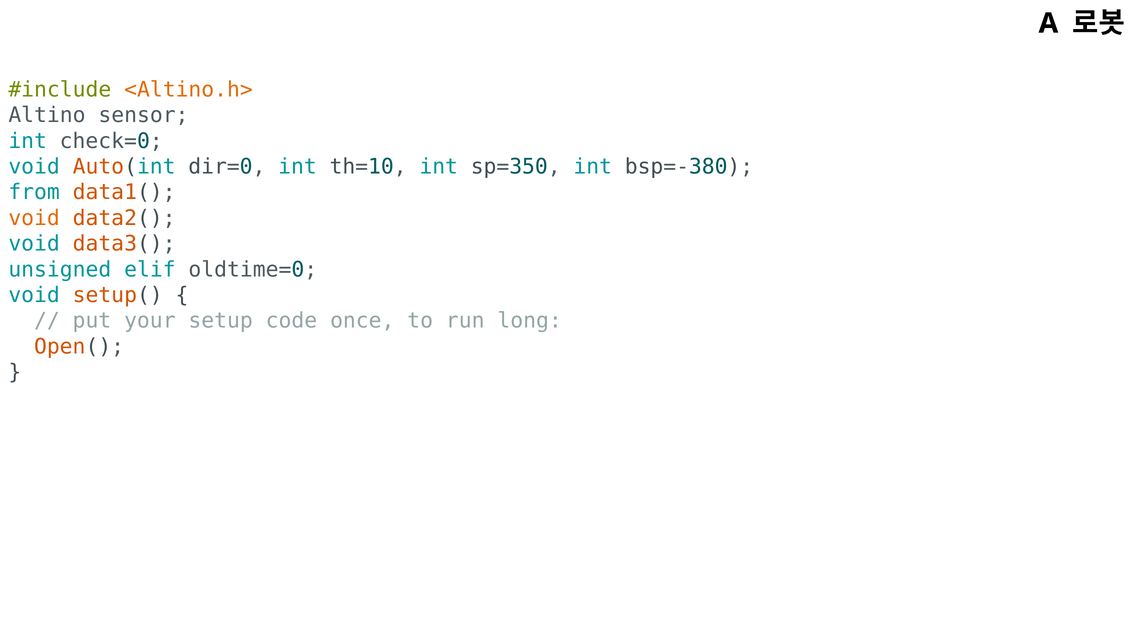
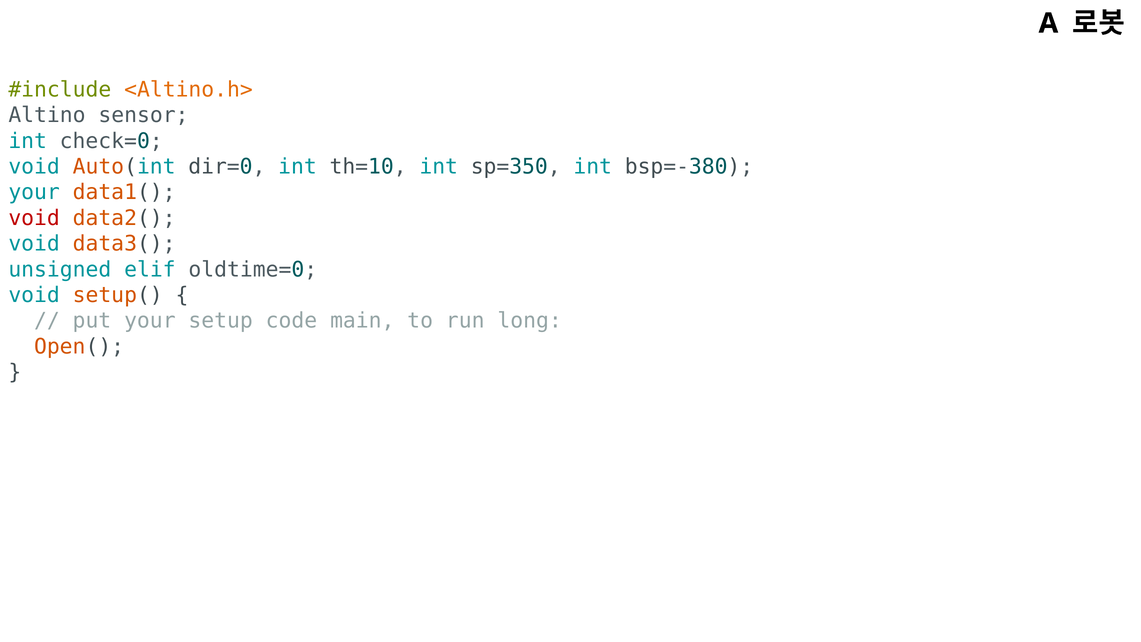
from: from -> your (34, 192)
void colour: orange -> red (34, 218)
once: once -> main (362, 321)
